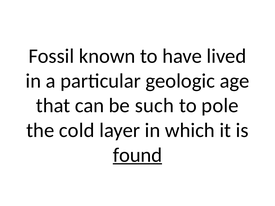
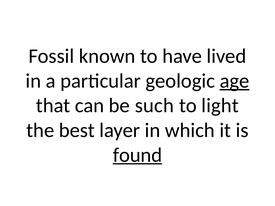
age underline: none -> present (234, 81)
pole: pole -> light (220, 106)
cold: cold -> best (77, 130)
